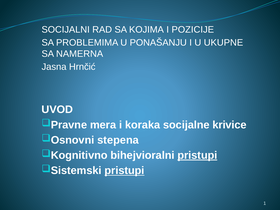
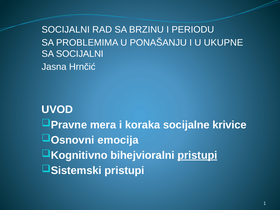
KOJIMA: KOJIMA -> BRZINU (146, 30)
POZICIJE: POZICIJE -> PERIODU (193, 30)
SA NAMERNA: NAMERNA -> SOCIJALNI (80, 54)
stepena: stepena -> emocija (118, 140)
pristupi underline: present -> none (124, 171)
